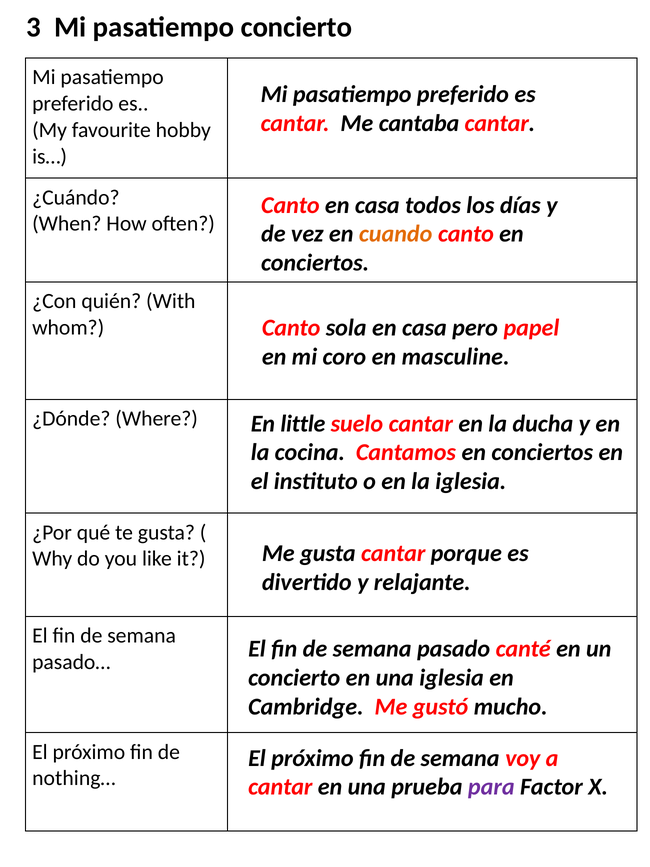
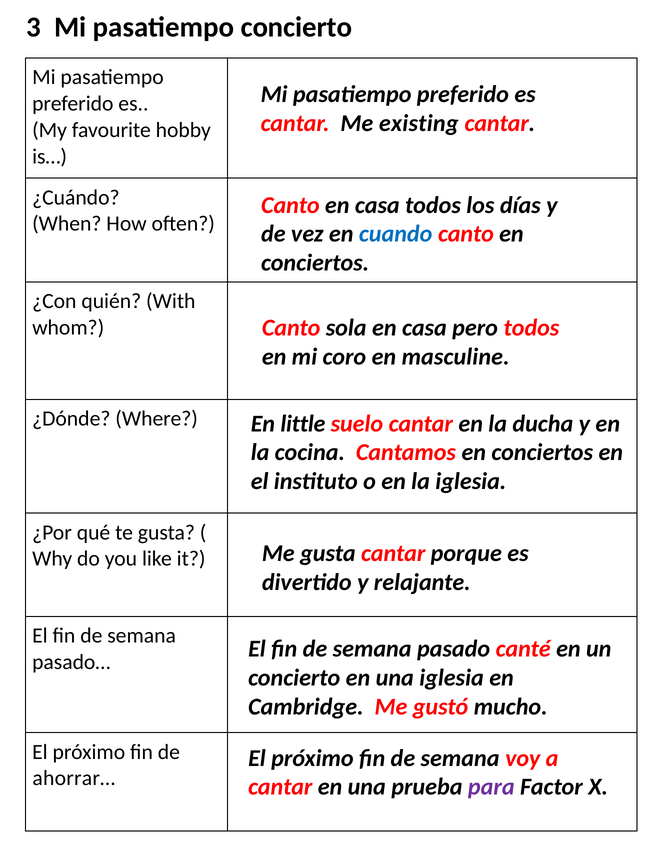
cantaba: cantaba -> existing (419, 123)
cuando colour: orange -> blue (396, 234)
pero papel: papel -> todos (531, 328)
nothing…: nothing… -> ahorrar… (74, 778)
